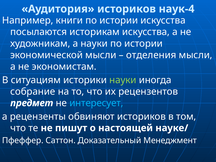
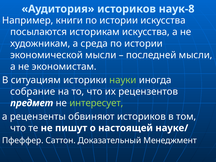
наук-4: наук-4 -> наук-8 (177, 9)
а науки: науки -> среда (94, 44)
отделения: отделения -> последней (151, 55)
интересует colour: light blue -> light green (96, 103)
